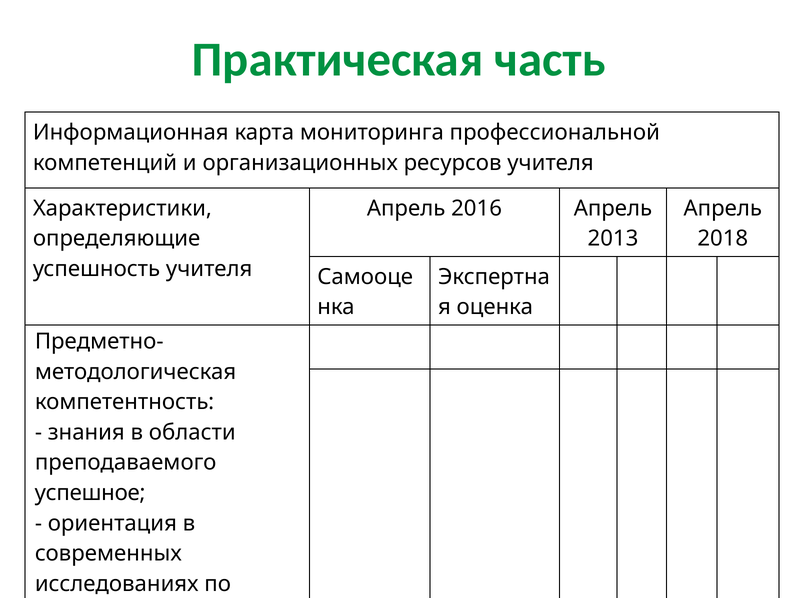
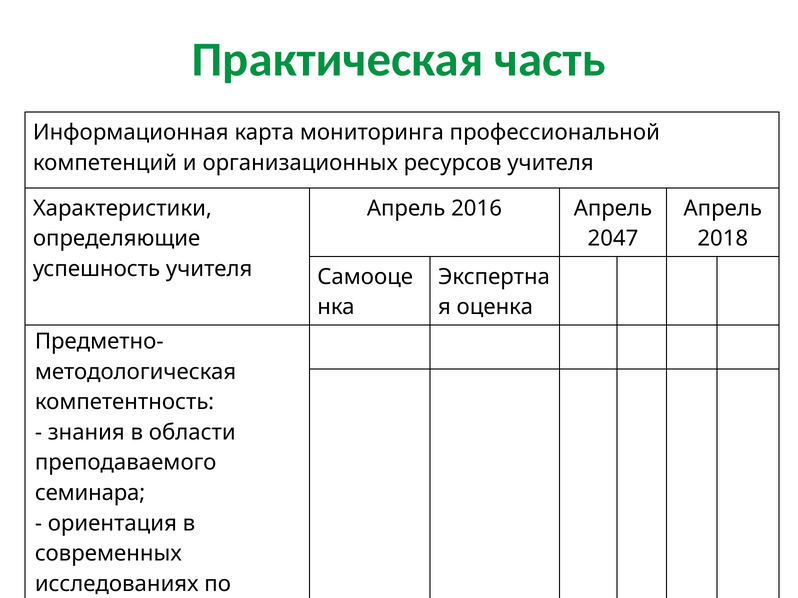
2013: 2013 -> 2047 (613, 239)
успешное: успешное -> семинара (90, 493)
